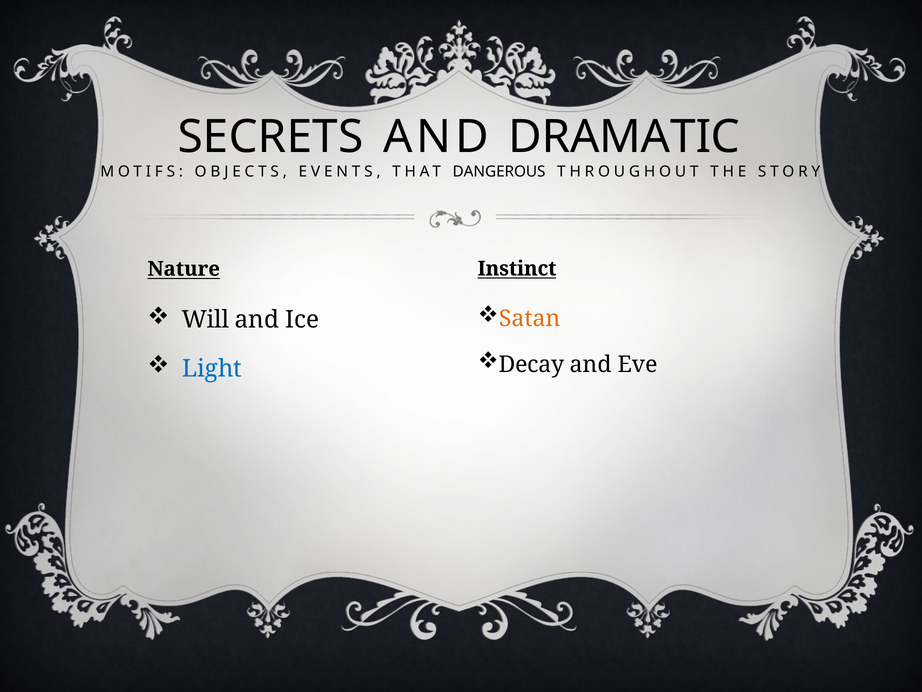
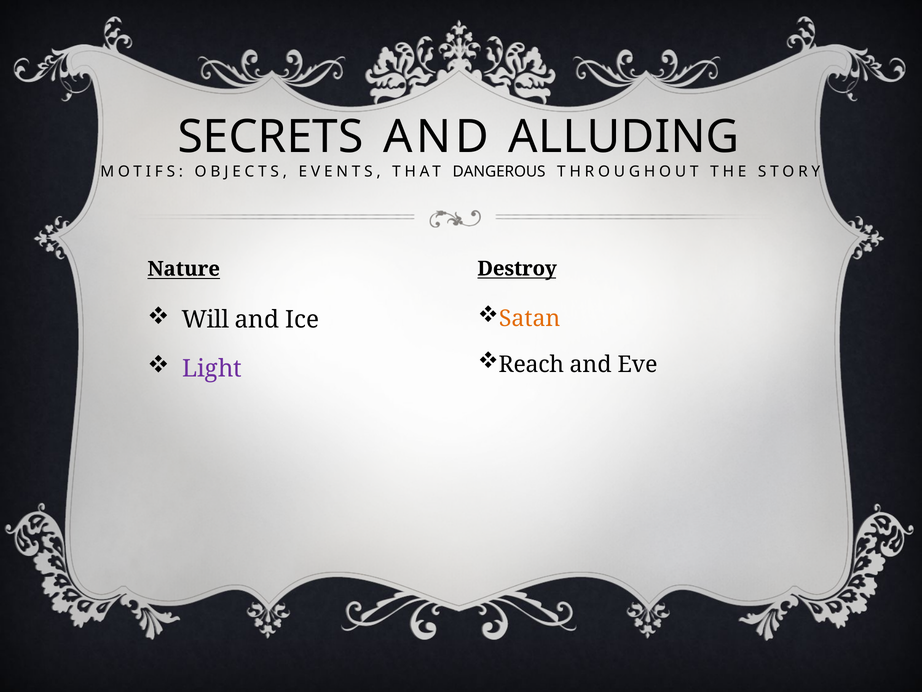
DRAMATIC: DRAMATIC -> ALLUDING (624, 137)
Instinct: Instinct -> Destroy (517, 268)
Decay: Decay -> Reach (531, 364)
Light colour: blue -> purple (212, 368)
